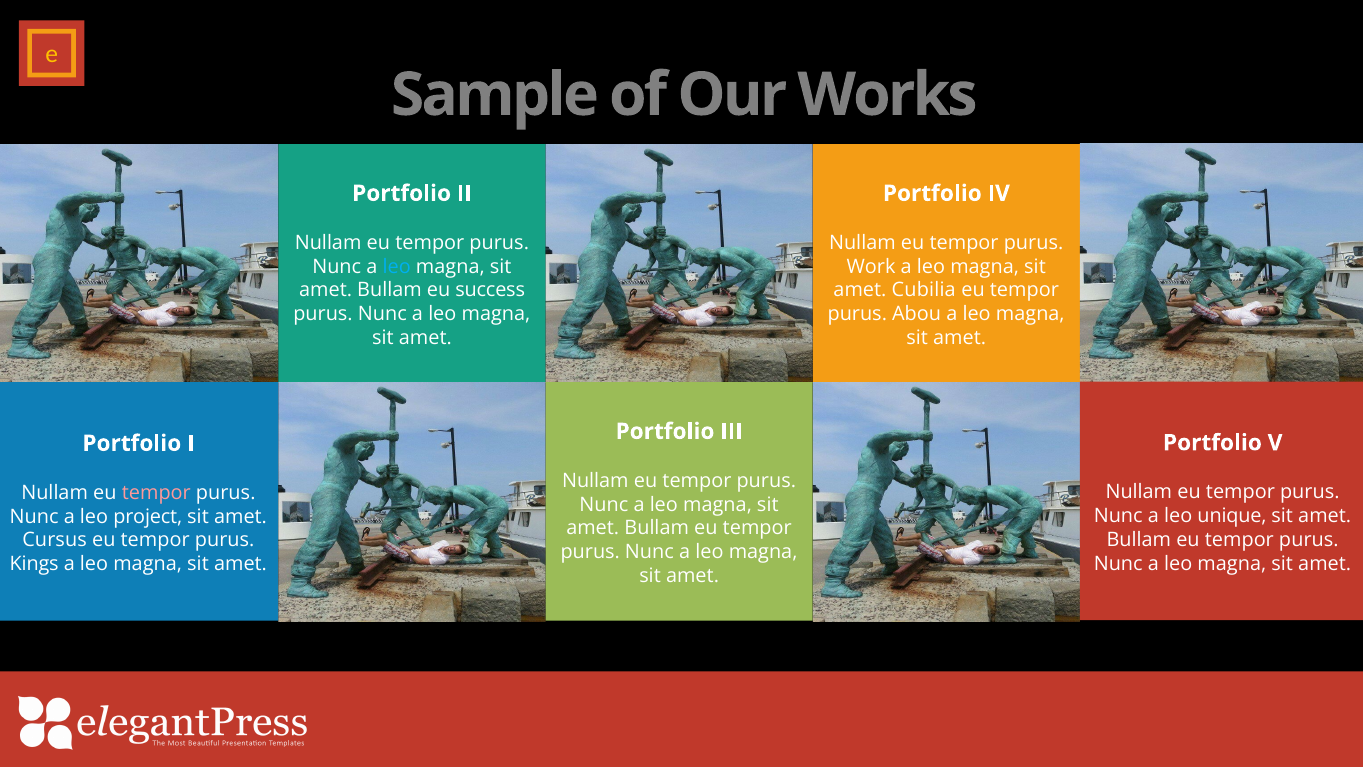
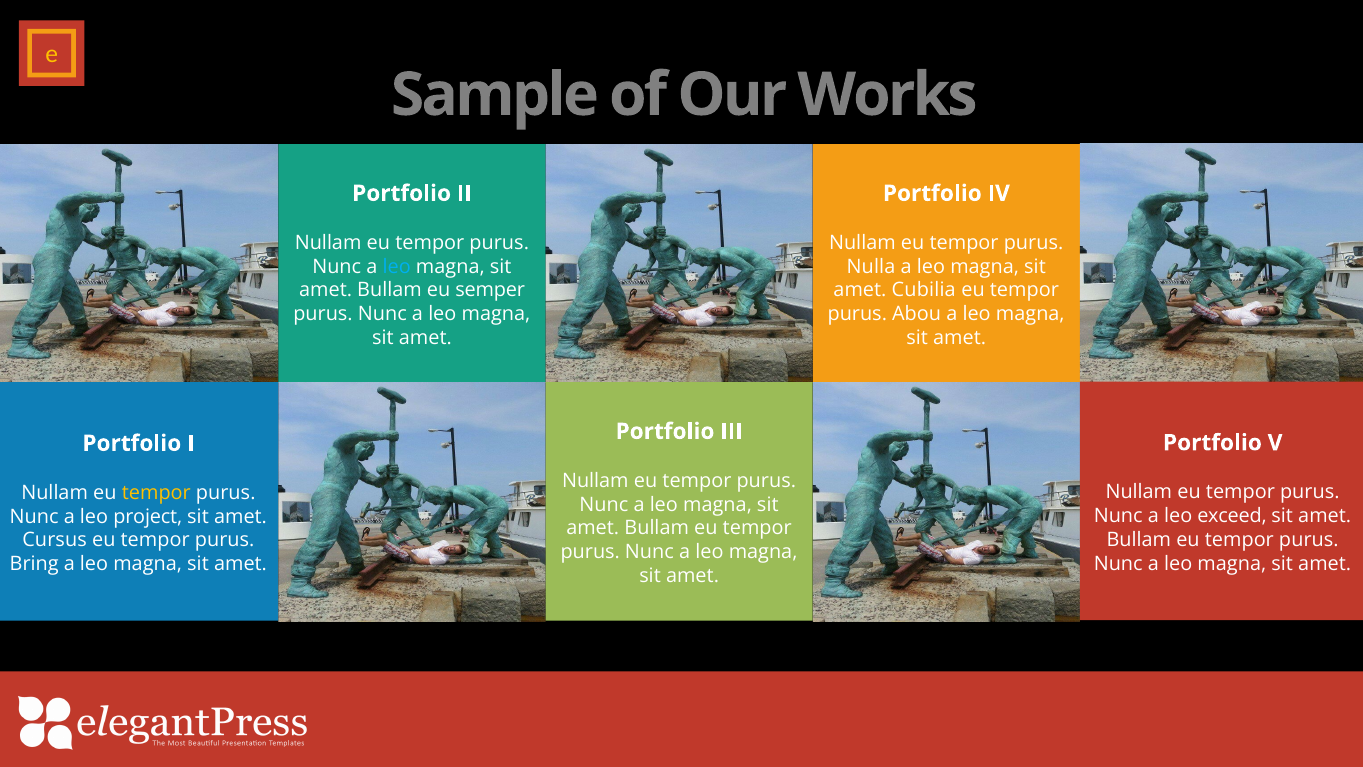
Work: Work -> Nulla (871, 266)
success: success -> semper (490, 290)
tempor colour: pink -> yellow (156, 492)
unique: unique -> exceed (1232, 516)
Kings: Kings -> Bring (34, 564)
